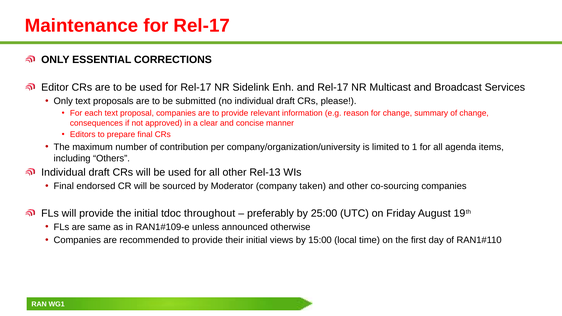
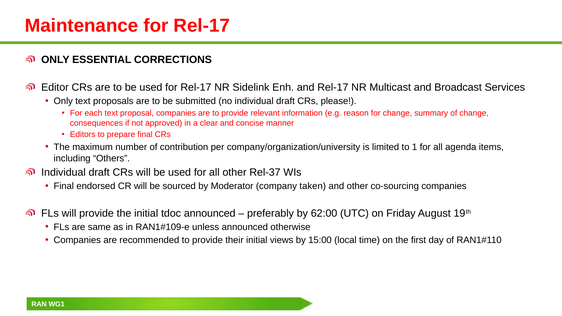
Rel-13: Rel-13 -> Rel-37 (265, 172)
tdoc throughout: throughout -> announced (210, 213)
25:00: 25:00 -> 62:00 (324, 213)
